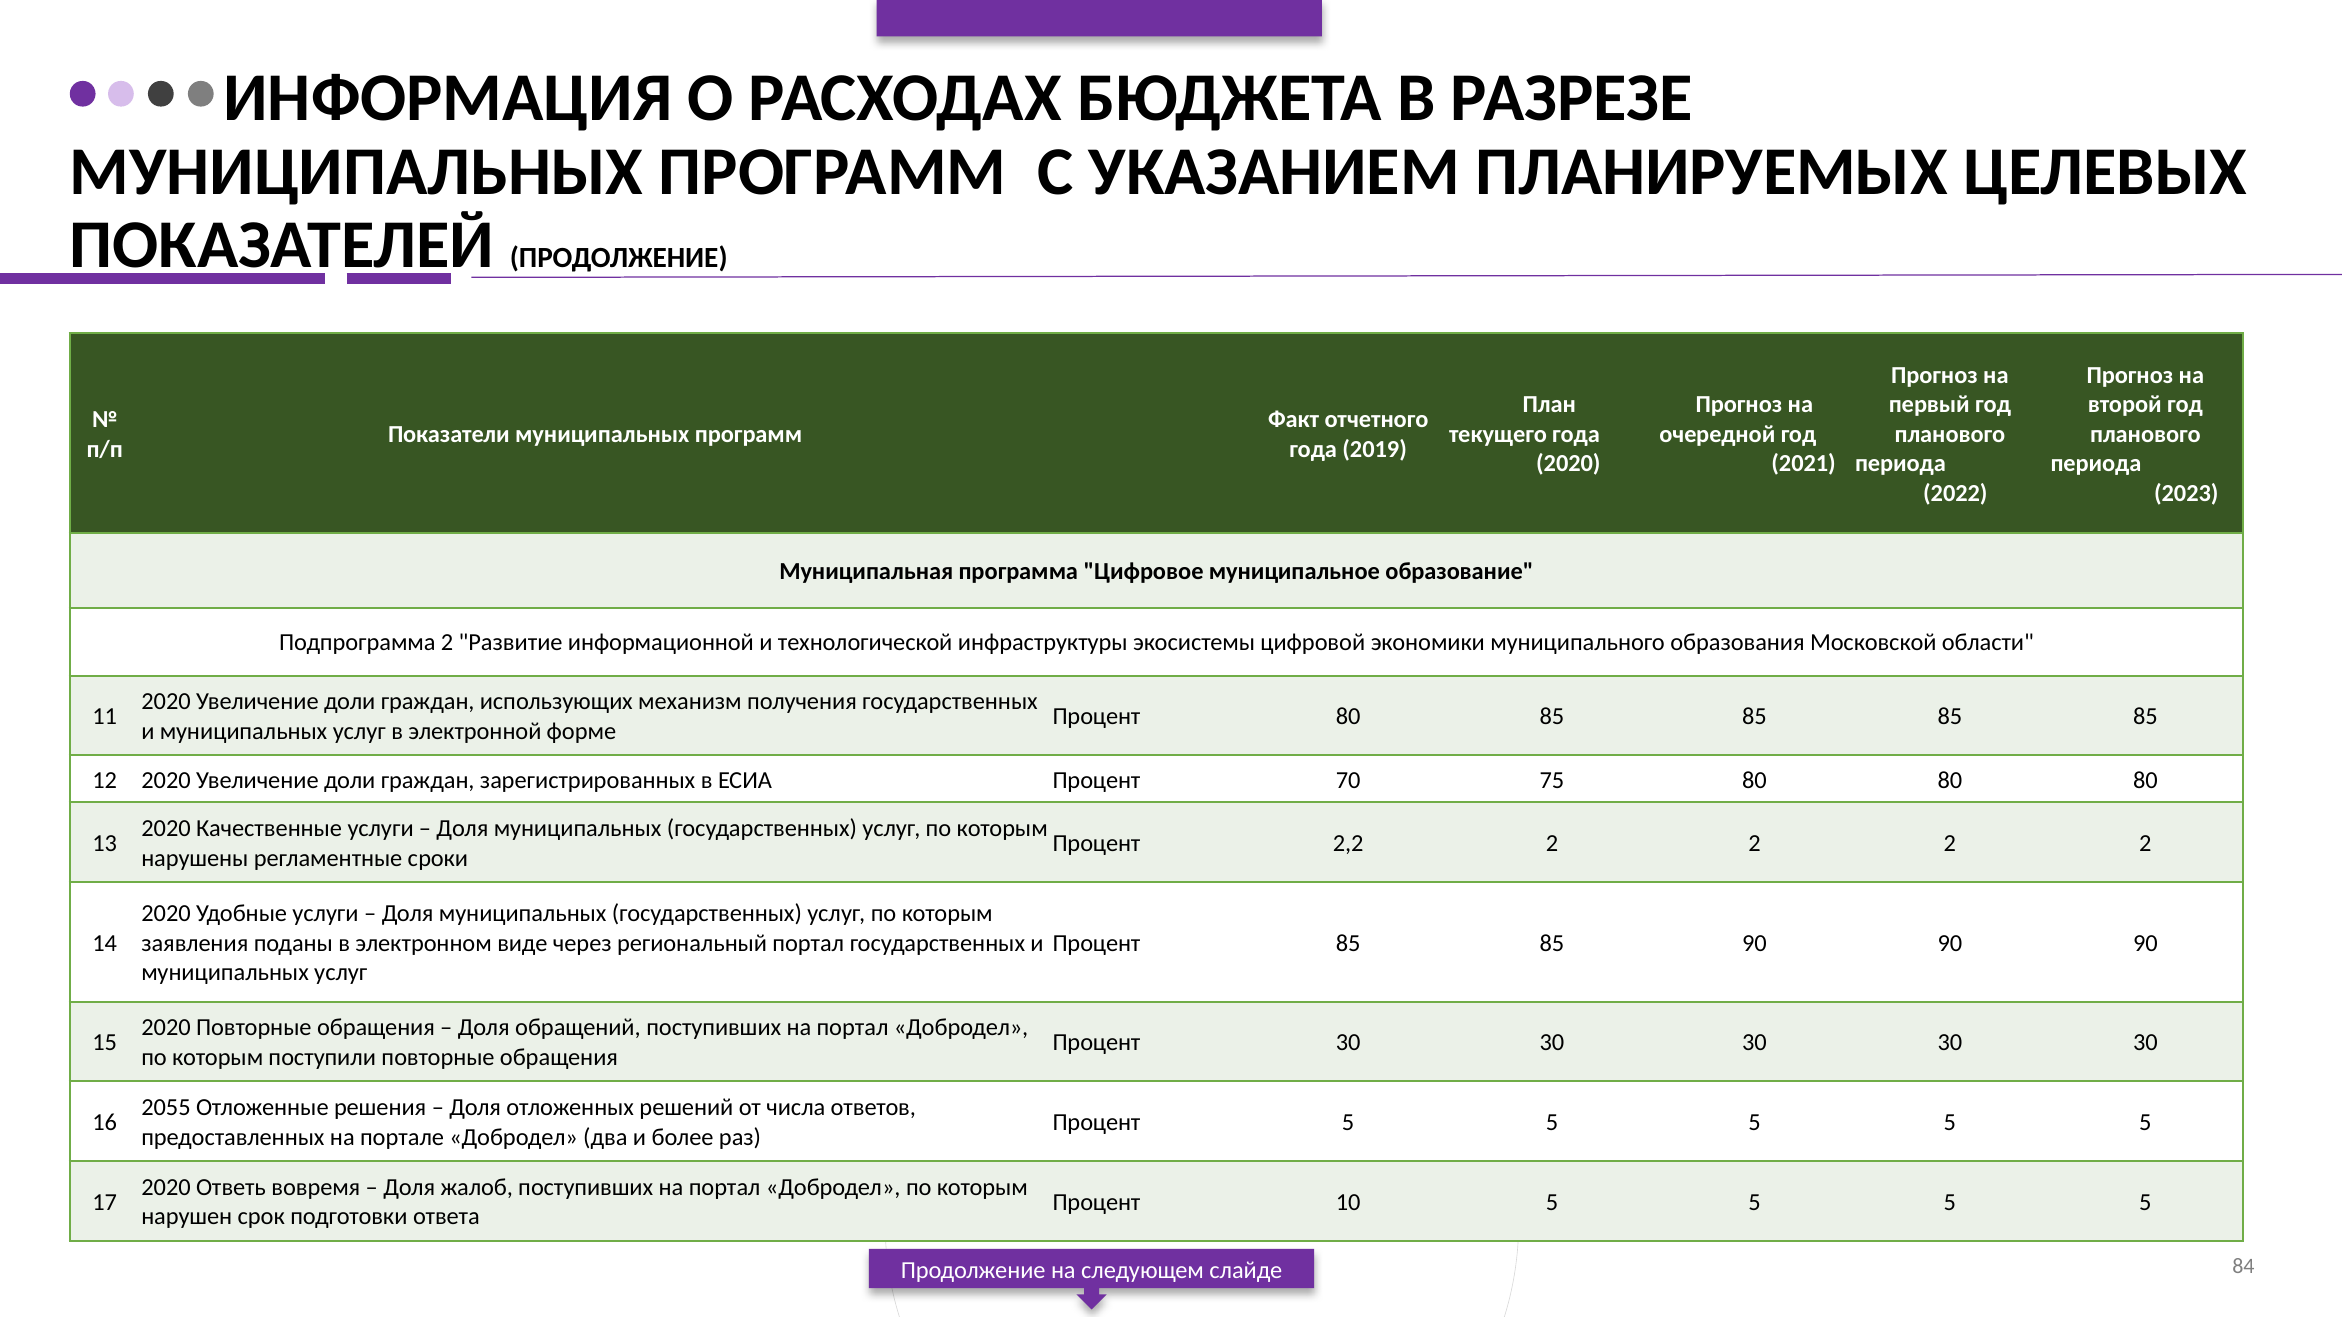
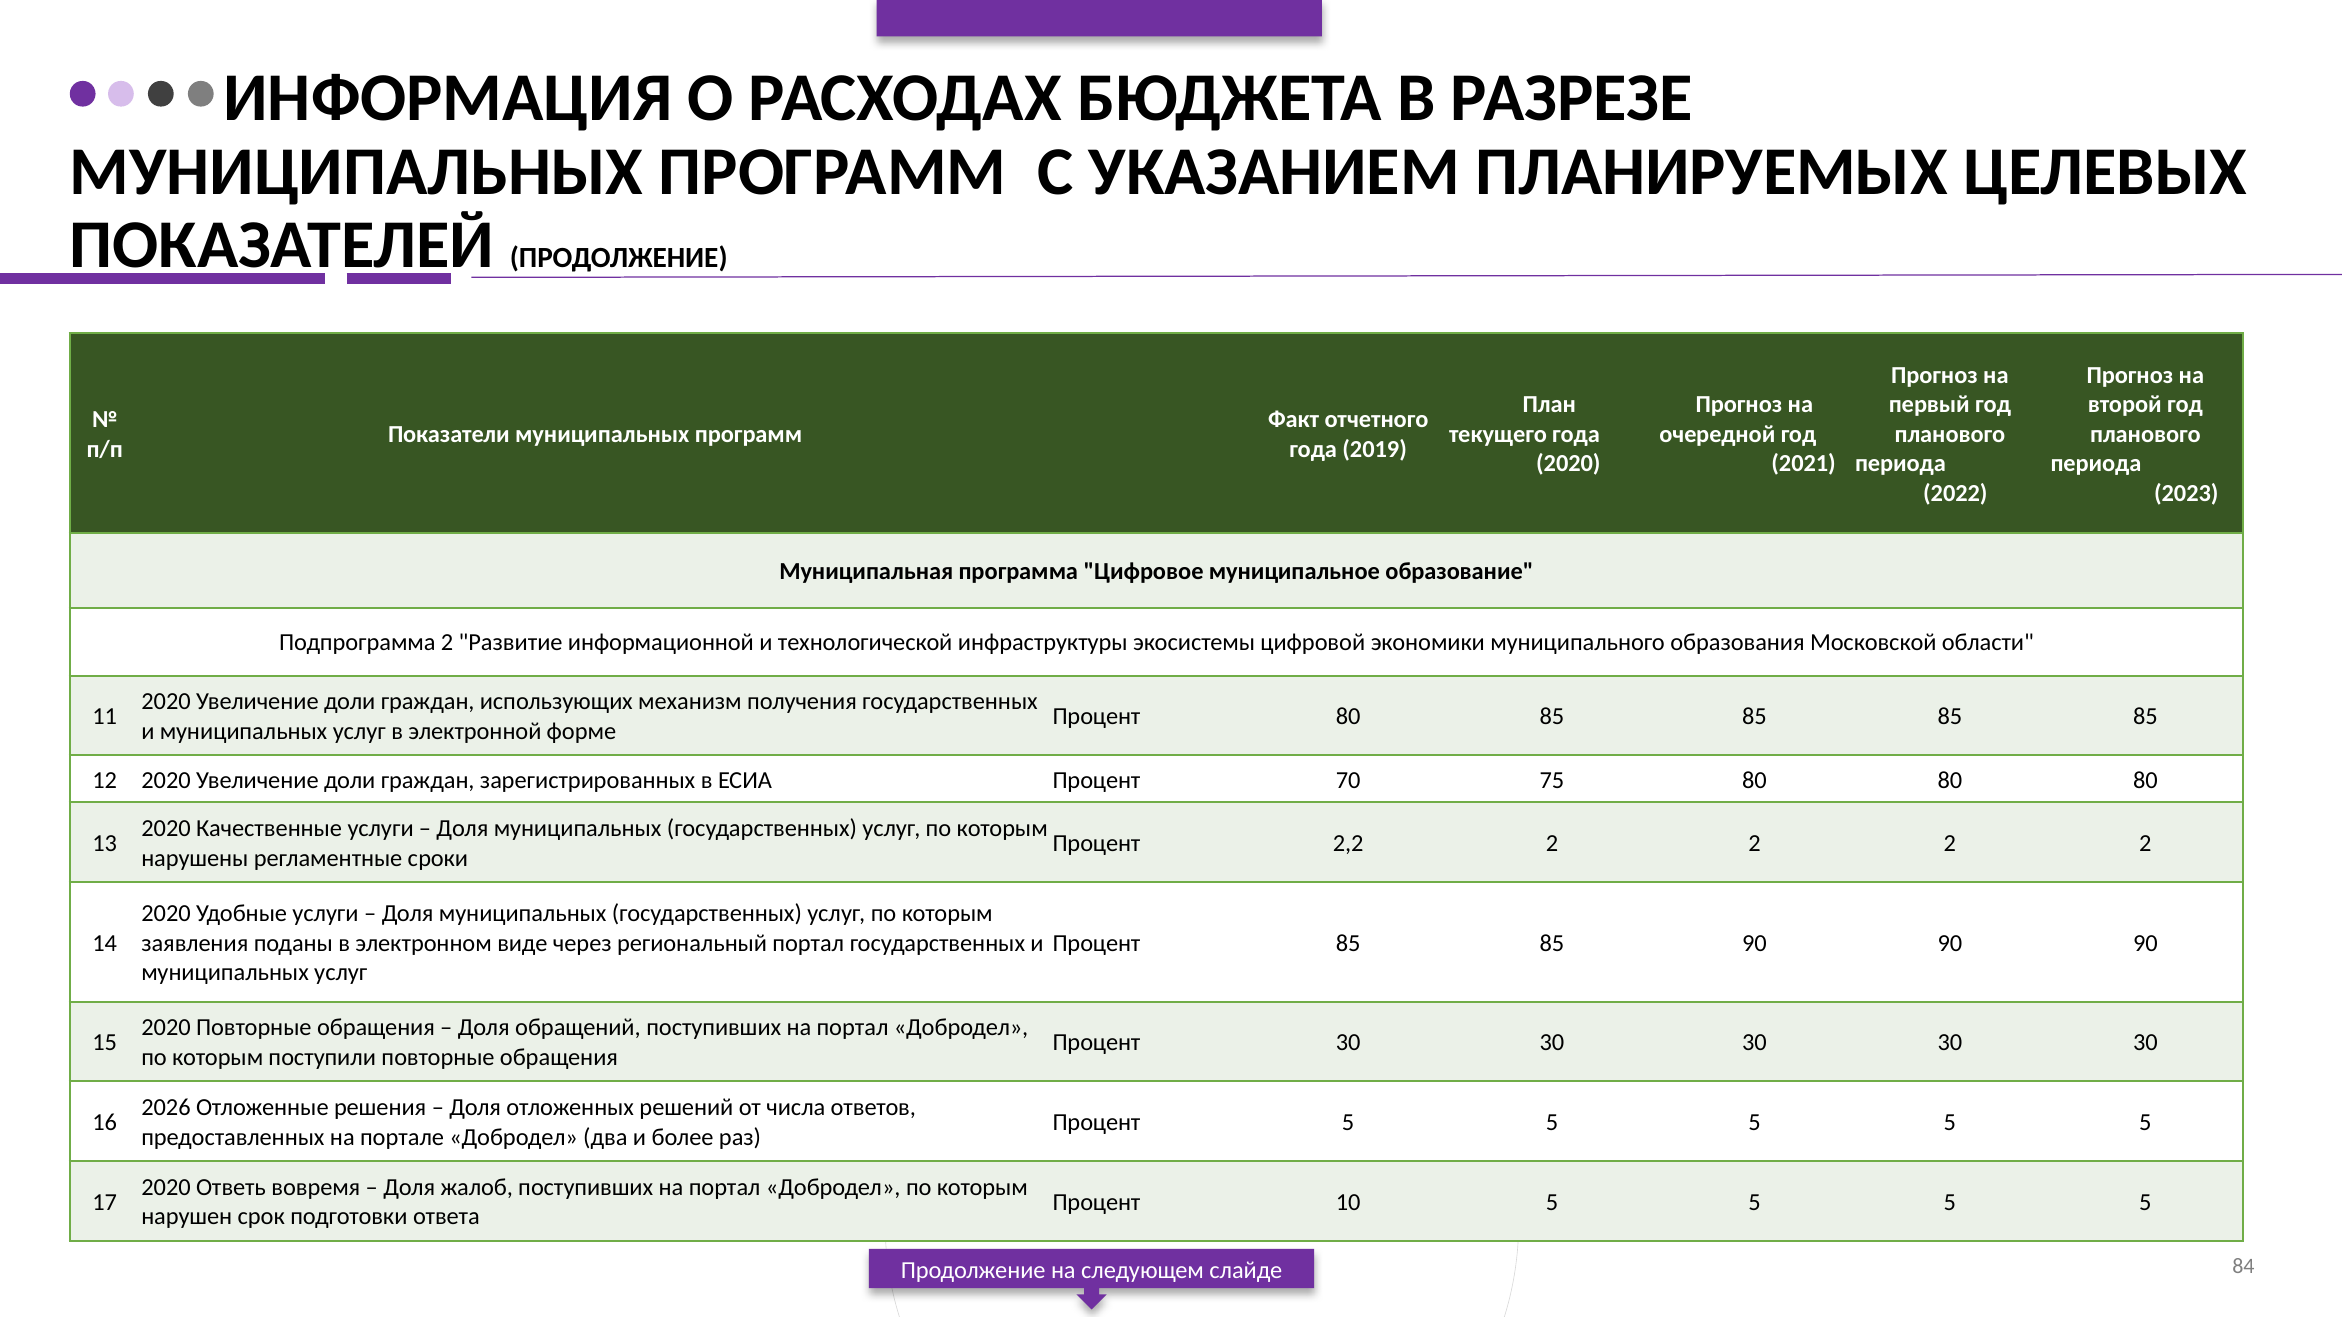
2055: 2055 -> 2026 (166, 1108)
